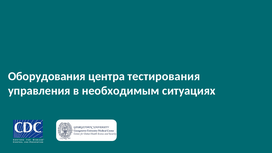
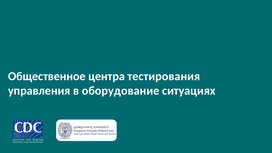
Оборудования: Оборудования -> Общественное (47, 76)
необходимым: необходимым -> оборудование (121, 91)
